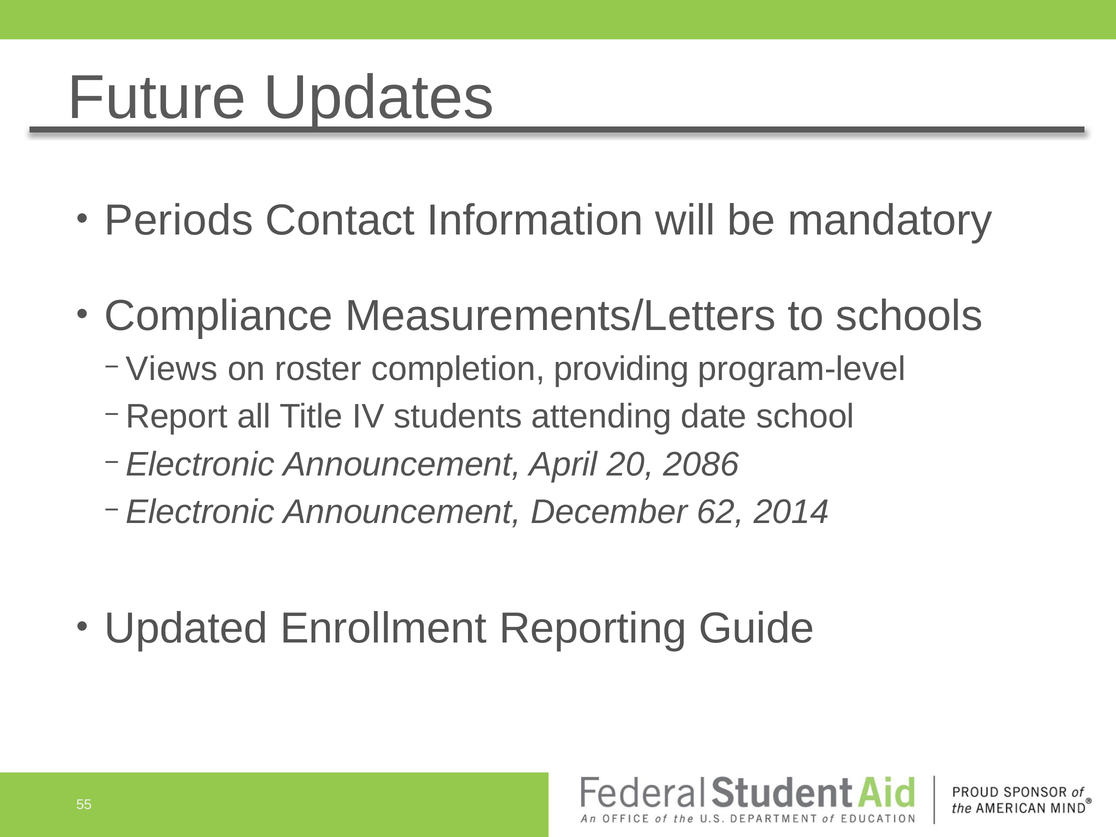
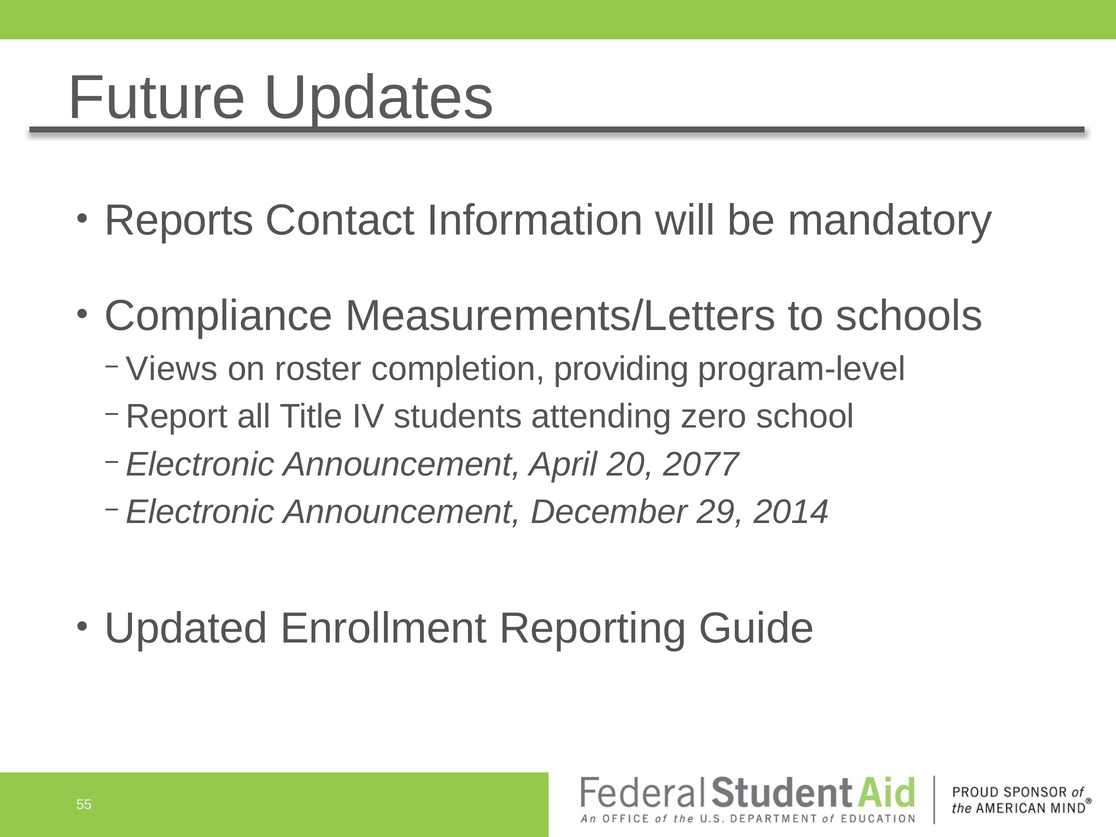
Periods: Periods -> Reports (179, 221)
date: date -> zero (714, 417)
2086: 2086 -> 2077 (701, 464)
62: 62 -> 29 (721, 512)
